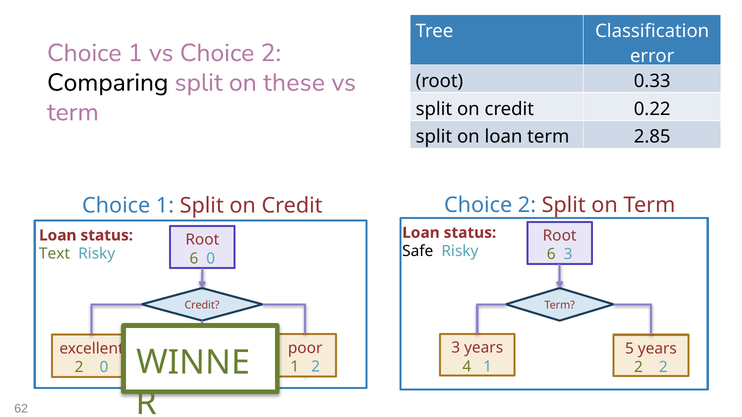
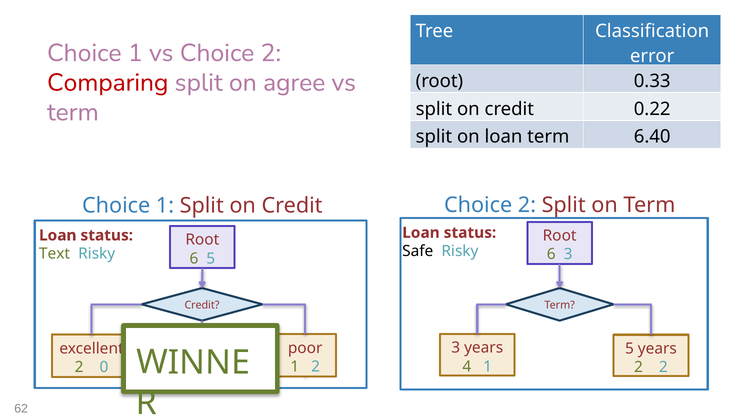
Comparing colour: black -> red (108, 83)
these: these -> agree (294, 83)
2.85: 2.85 -> 6.40 (652, 137)
6 0: 0 -> 5 (211, 259)
